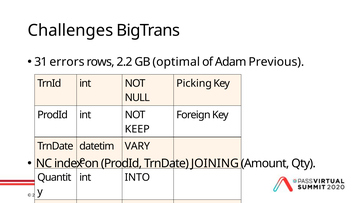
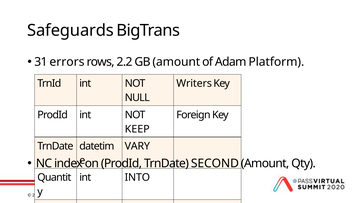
Challenges: Challenges -> Safeguards (70, 30)
GB optimal: optimal -> amount (176, 62)
Previous: Previous -> Platform (276, 62)
Picking: Picking -> Writers (194, 83)
JOINING: JOINING -> SECOND (215, 163)
